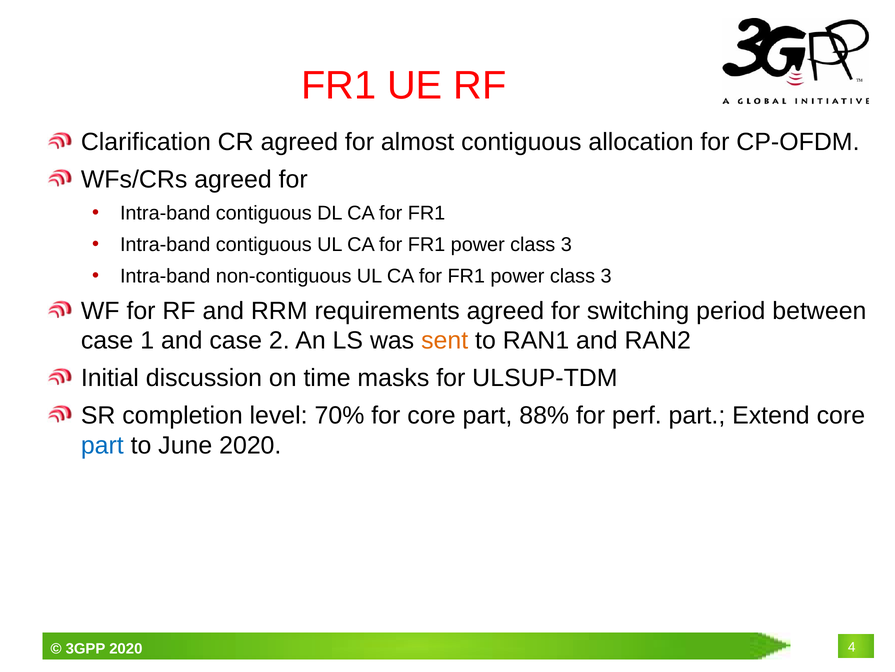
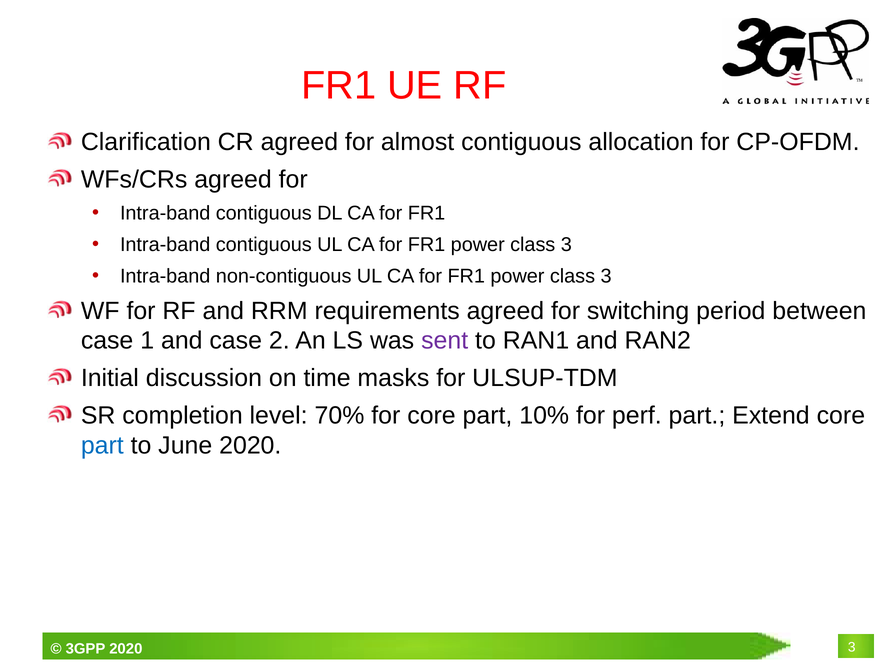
sent colour: orange -> purple (445, 340)
88%: 88% -> 10% (544, 415)
4: 4 -> 3 (852, 646)
